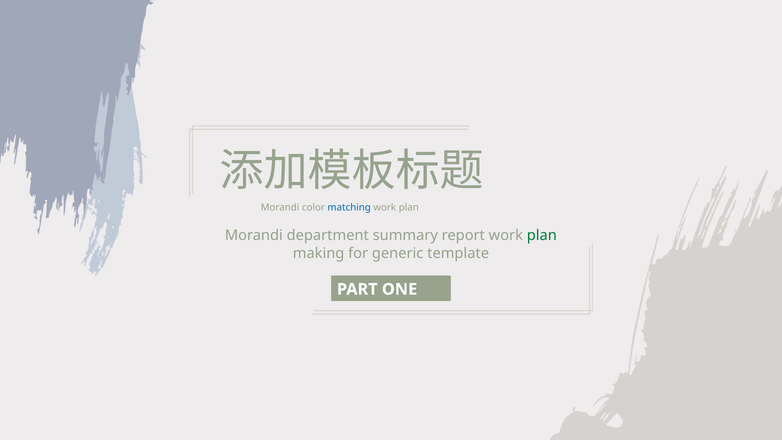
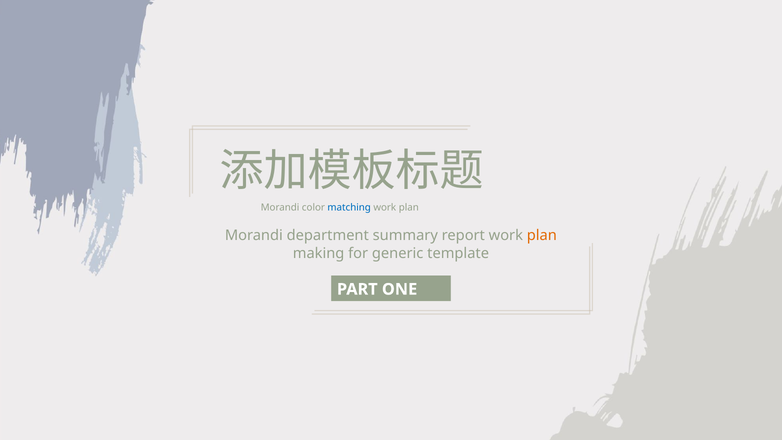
plan colour: green -> orange (542, 236)
